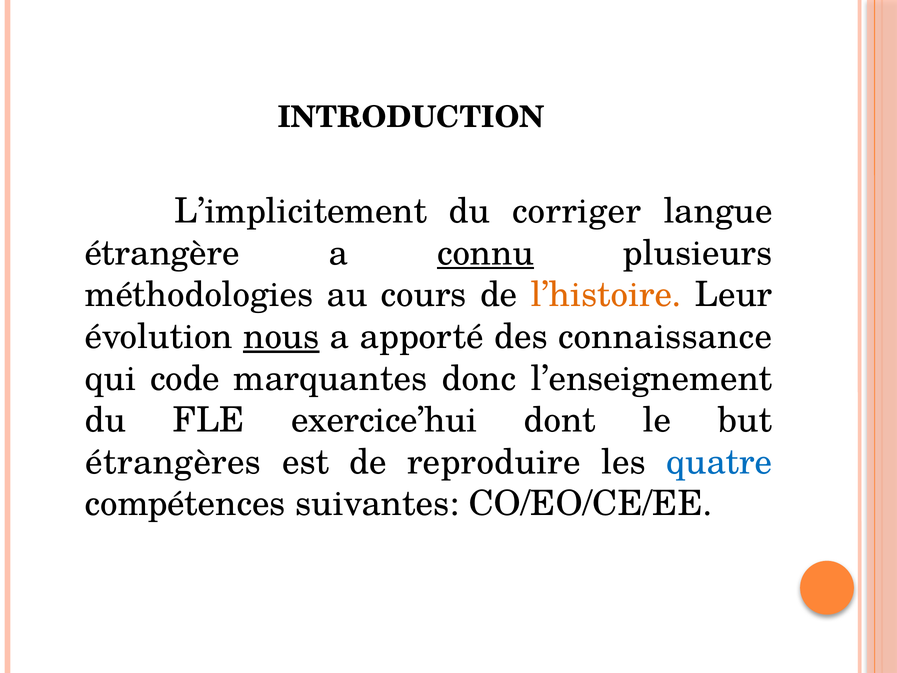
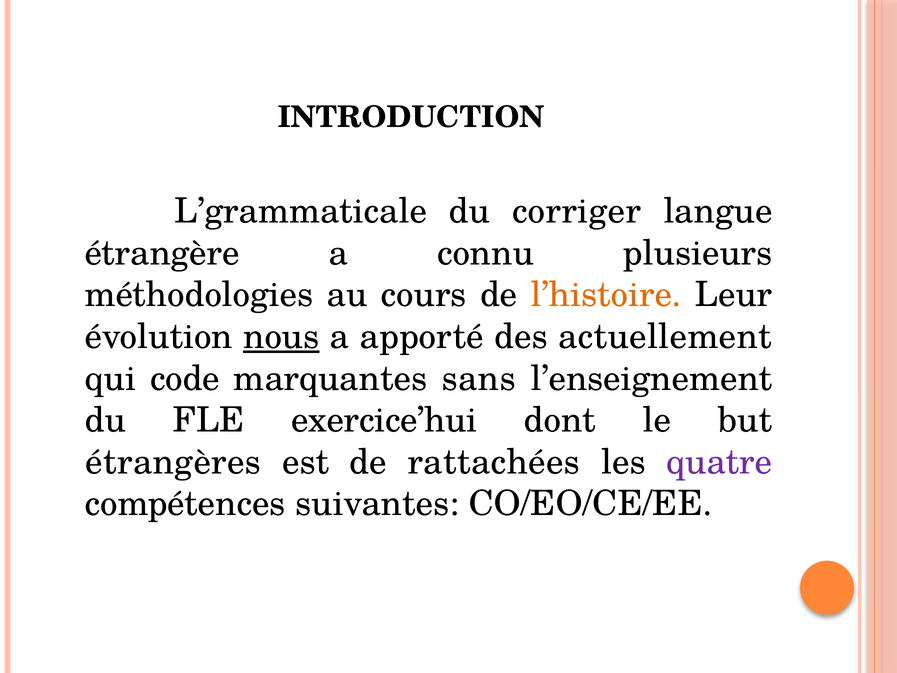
L’implicitement: L’implicitement -> L’grammaticale (301, 211)
connu underline: present -> none (485, 253)
connaissance: connaissance -> actuellement (665, 337)
donc: donc -> sans (479, 378)
reproduire: reproduire -> rattachées (494, 462)
quatre colour: blue -> purple (719, 462)
